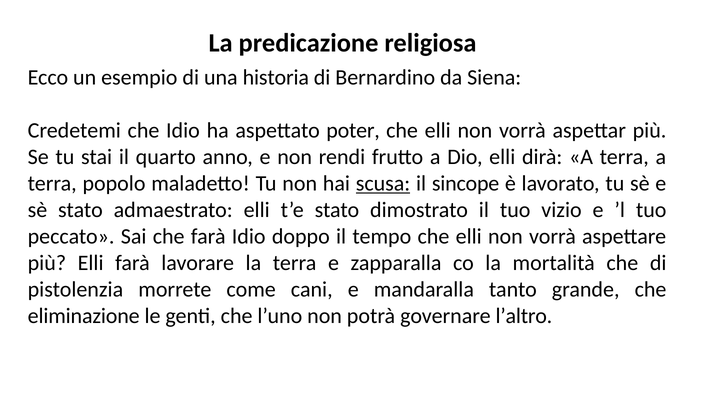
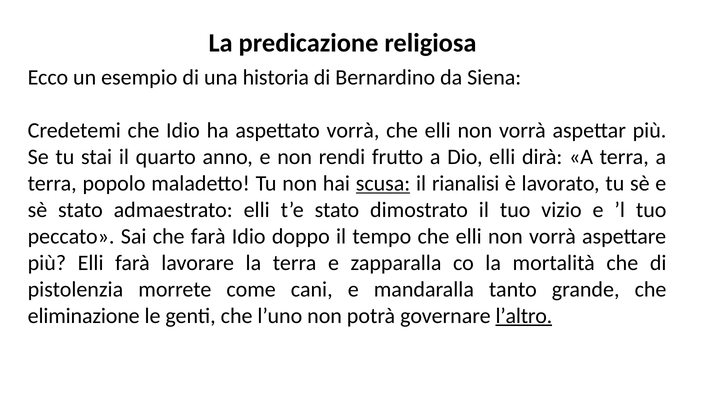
aspettato poter: poter -> vorrà (353, 130)
sincope: sincope -> rianalisi (466, 183)
l’altro underline: none -> present (524, 315)
